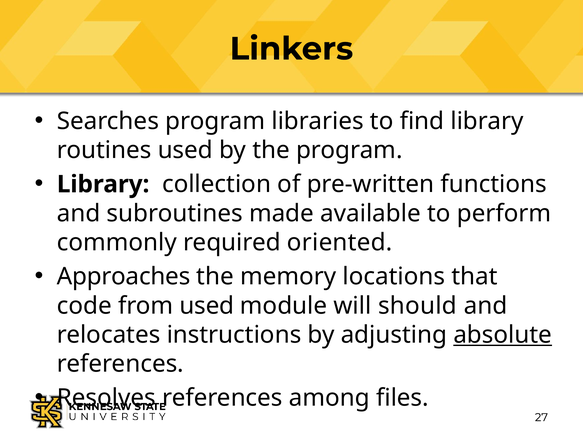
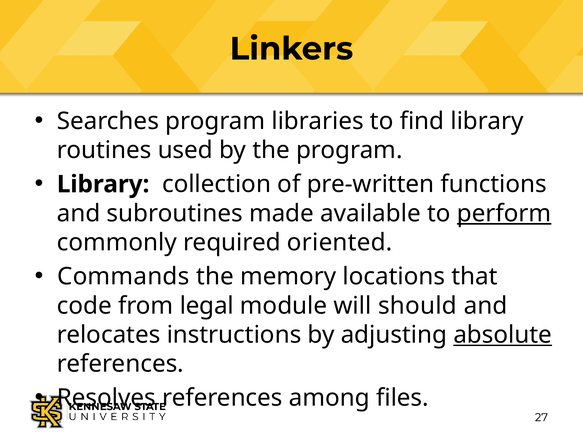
perform underline: none -> present (504, 214)
Approaches: Approaches -> Commands (123, 277)
from used: used -> legal (207, 306)
